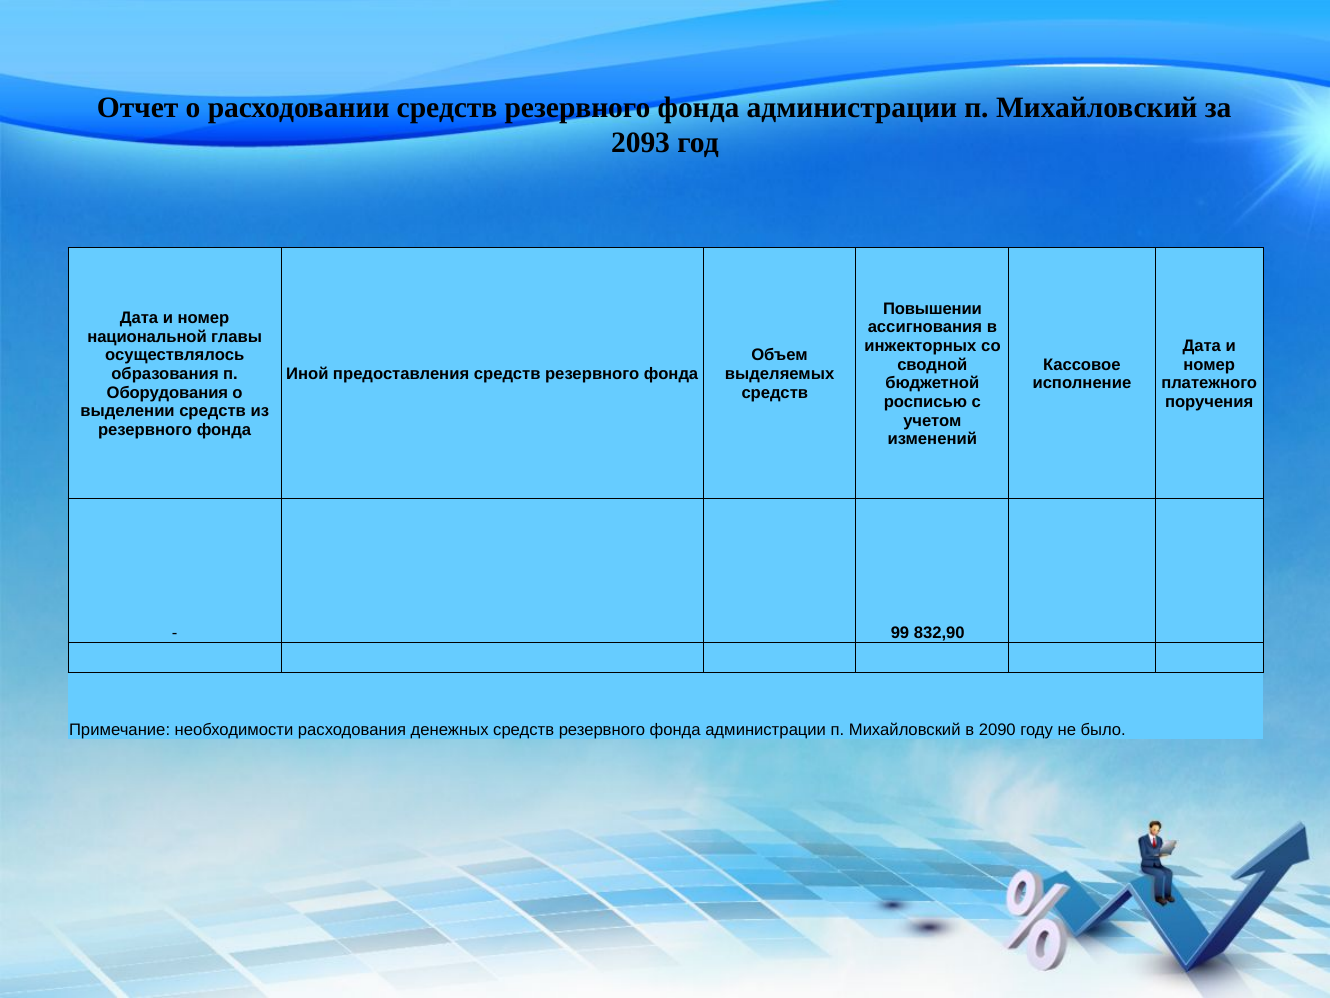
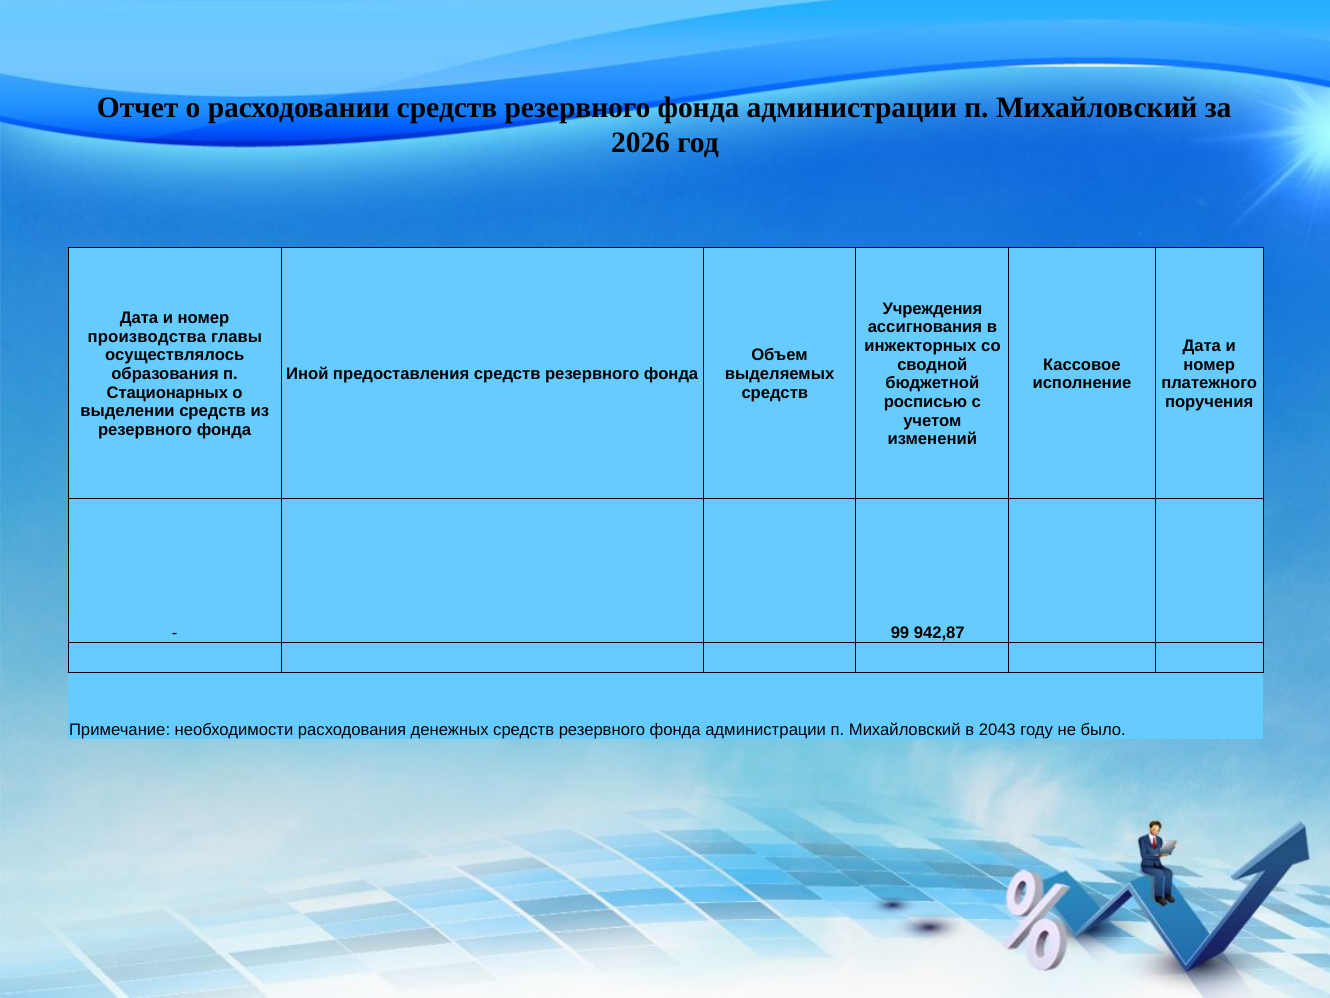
2093: 2093 -> 2026 (641, 143)
Повышении: Повышении -> Учреждения (932, 309)
национальной: национальной -> производства (147, 336)
Оборудования: Оборудования -> Стационарных (167, 392)
832,90: 832,90 -> 942,87 (939, 633)
2090: 2090 -> 2043 (997, 730)
